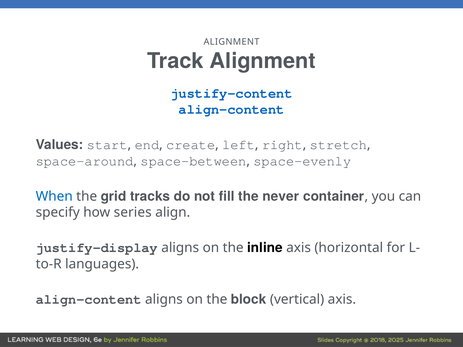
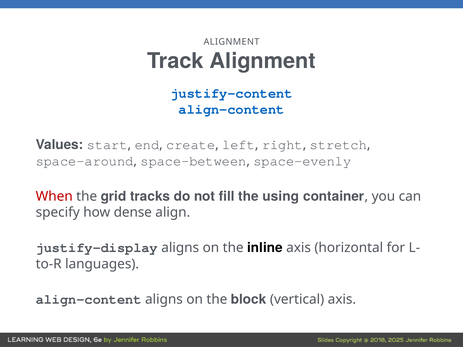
When colour: blue -> red (54, 196)
never: never -> using (281, 196)
series: series -> dense (133, 213)
